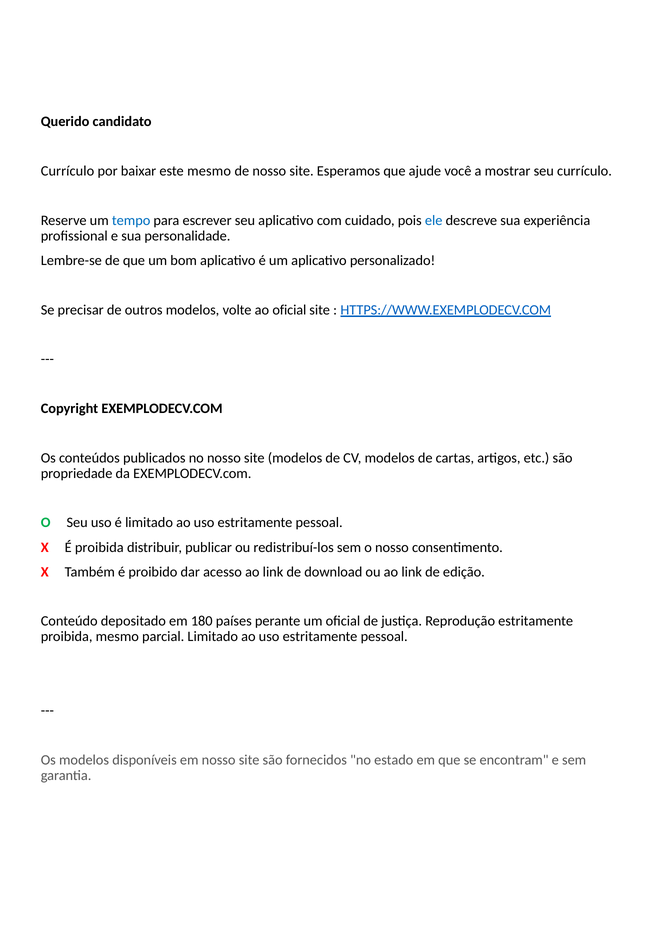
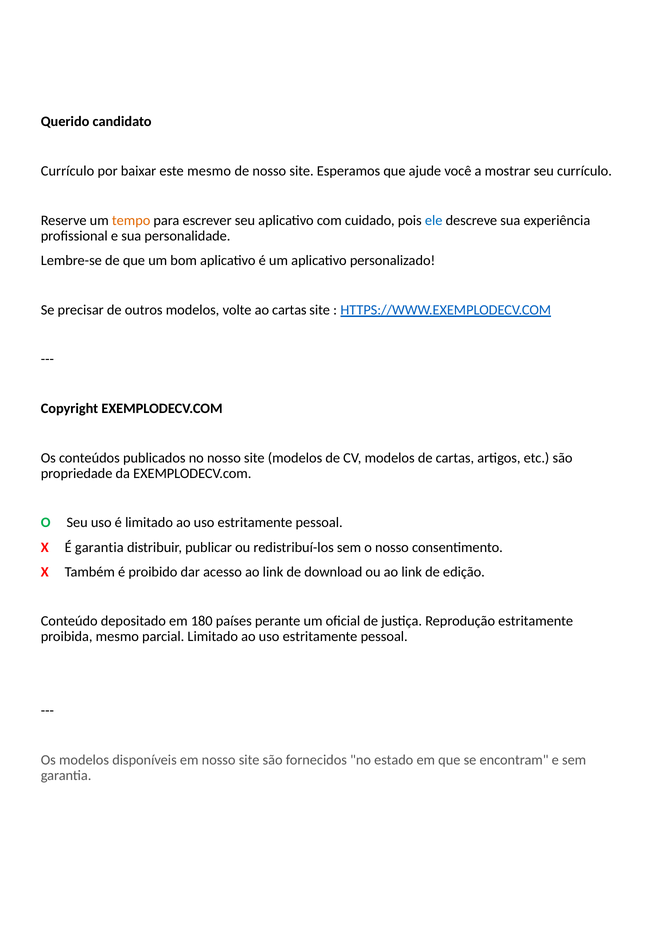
tempo colour: blue -> orange (131, 220)
ao oficial: oficial -> cartas (289, 310)
É proibida: proibida -> garantia (99, 547)
